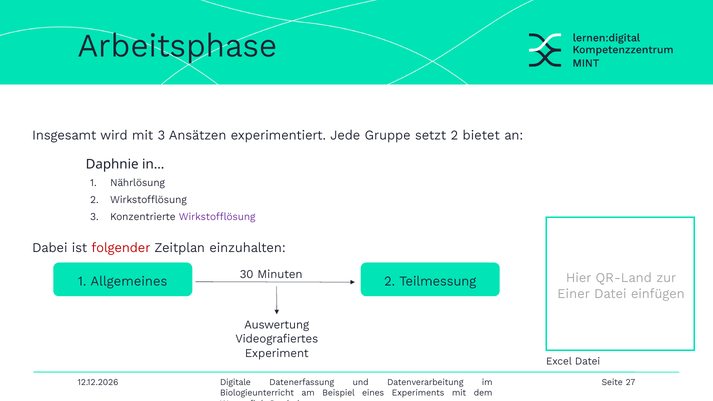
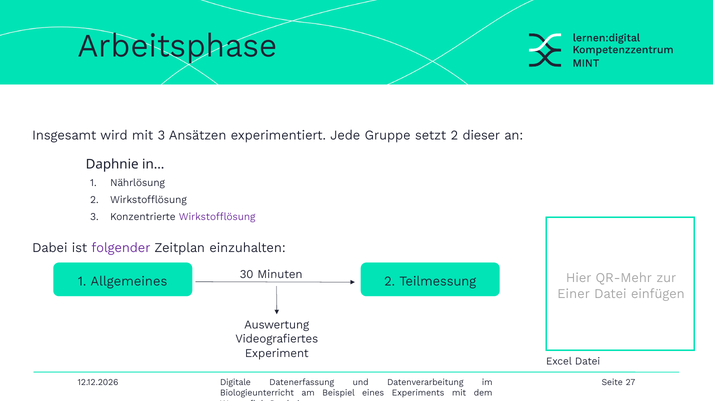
bietet: bietet -> dieser (481, 135)
folgender colour: red -> purple (121, 248)
QR-Land: QR-Land -> QR-Mehr (624, 278)
